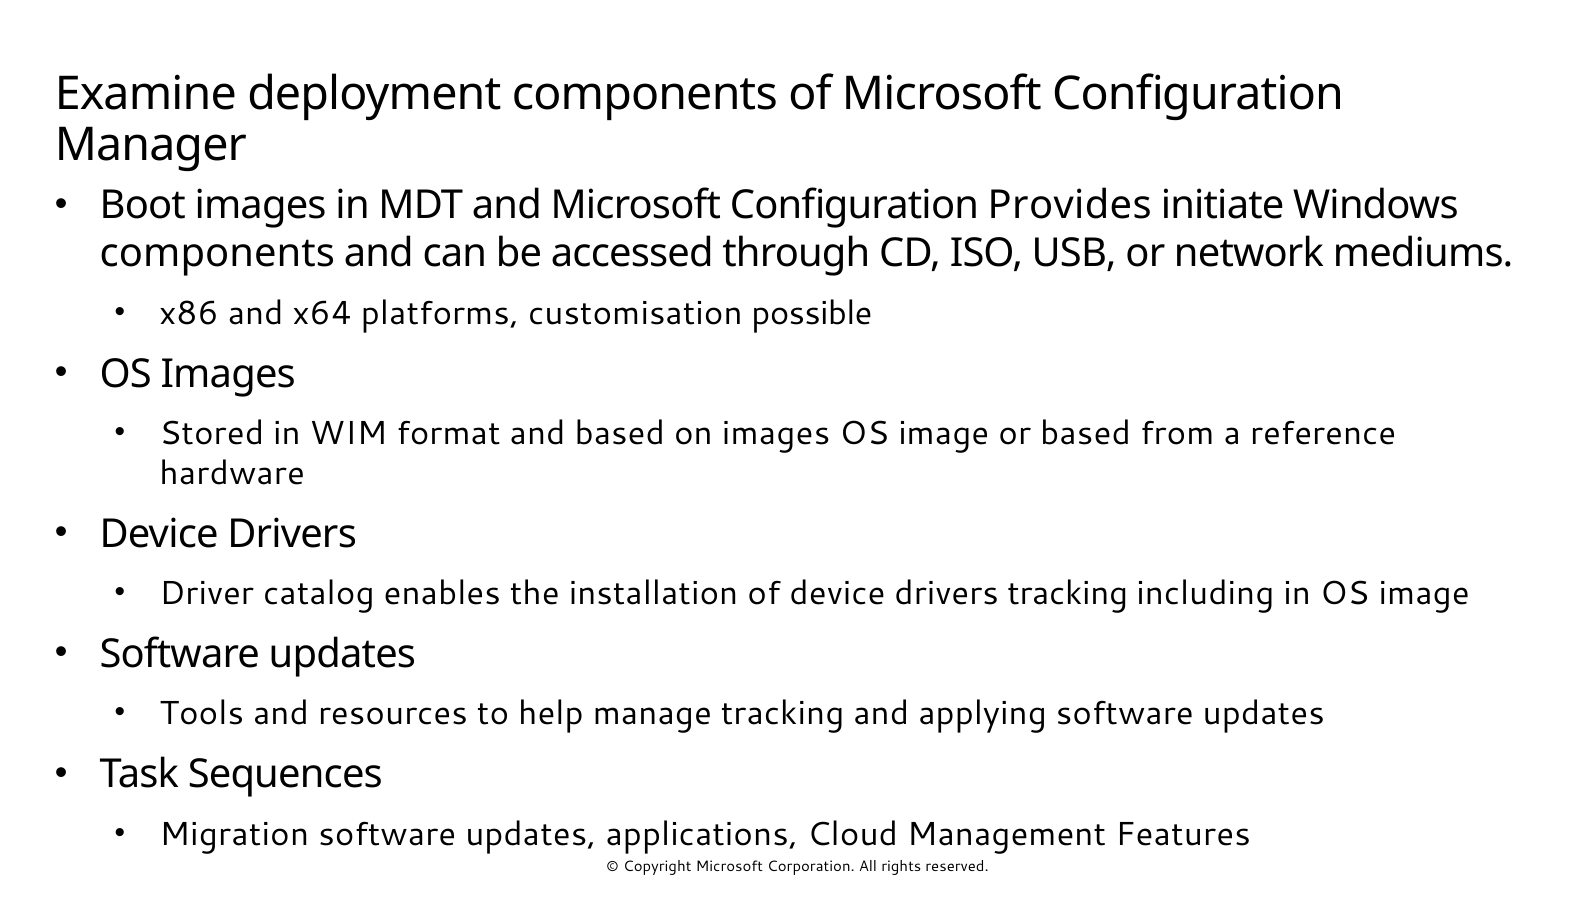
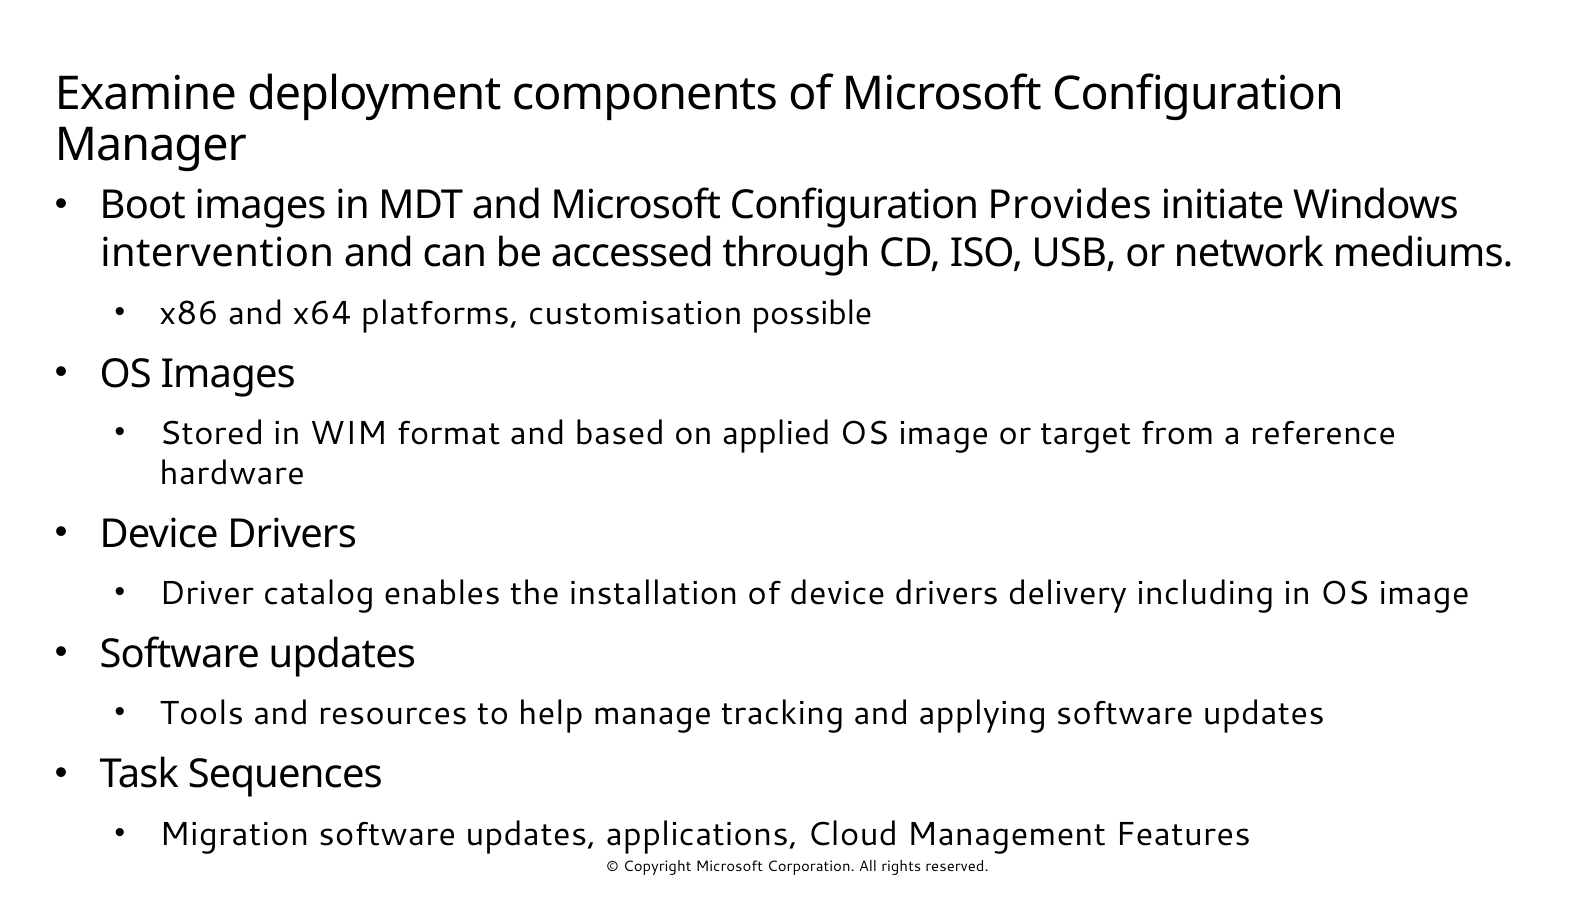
components: components -> intervention (217, 254)
on images: images -> applied (776, 434)
or based: based -> target (1086, 434)
drivers tracking: tracking -> delivery (1068, 594)
